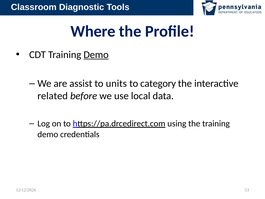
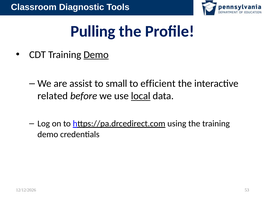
Where: Where -> Pulling (93, 31)
units: units -> small (116, 83)
category: category -> efficient (158, 83)
local underline: none -> present (141, 96)
